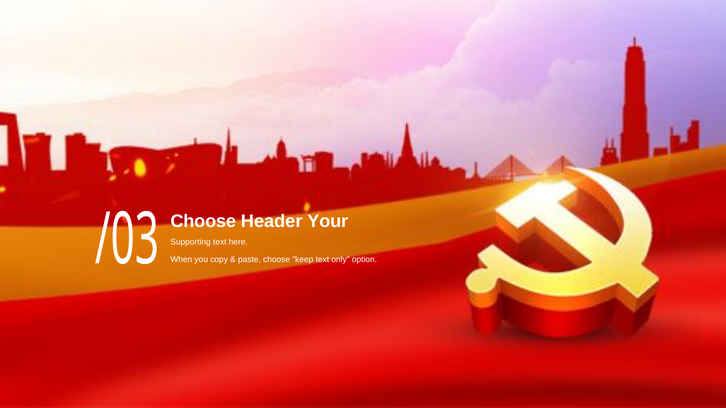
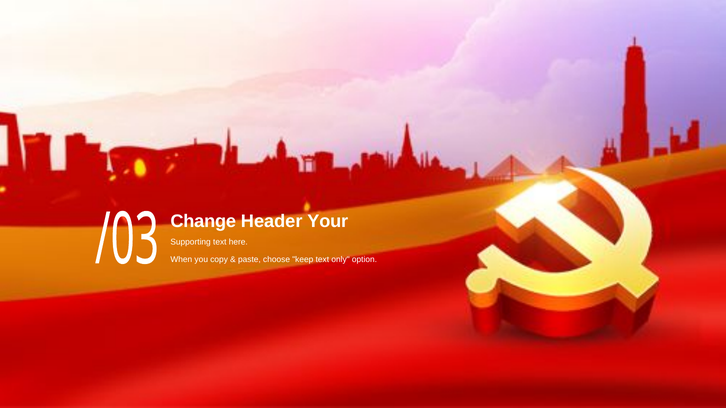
Choose: Choose -> Change (203, 221)
